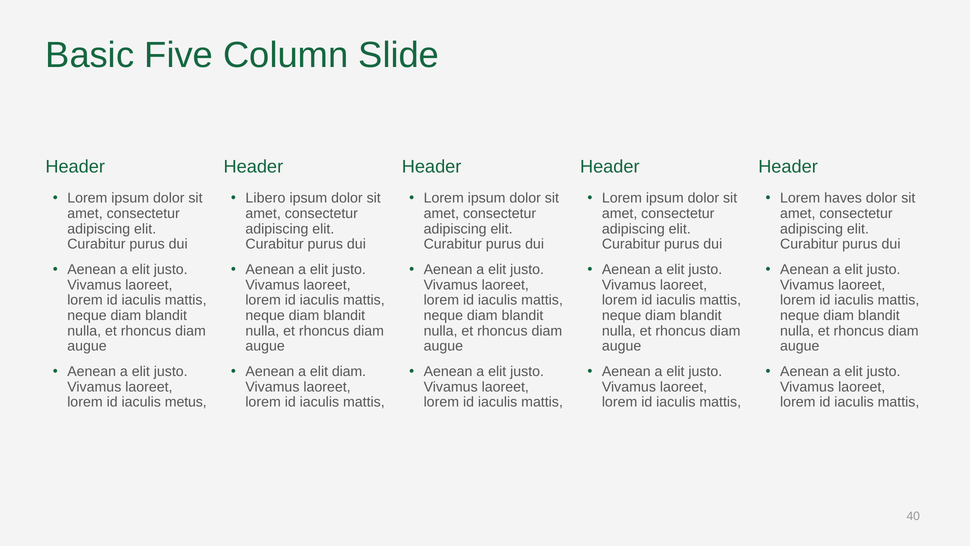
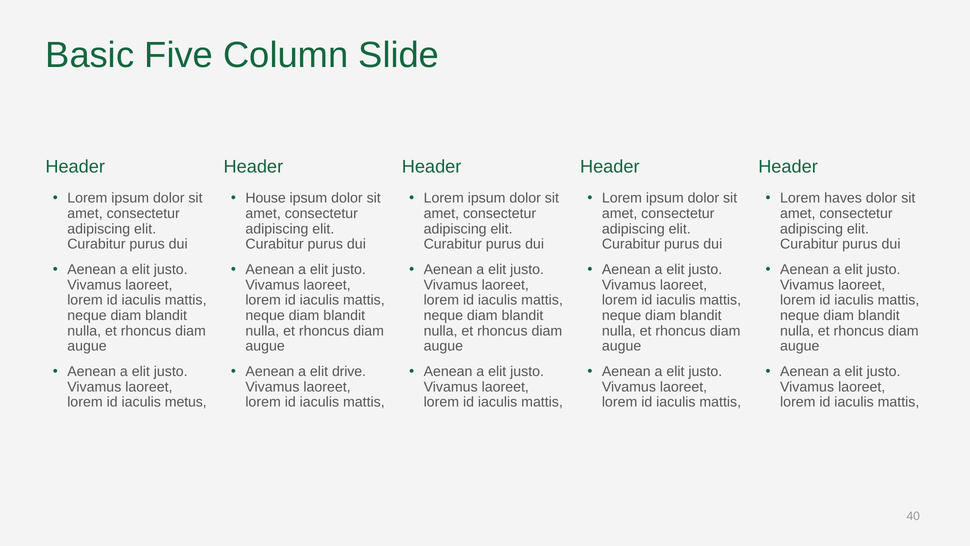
Libero: Libero -> House (266, 198)
elit diam: diam -> drive (349, 371)
